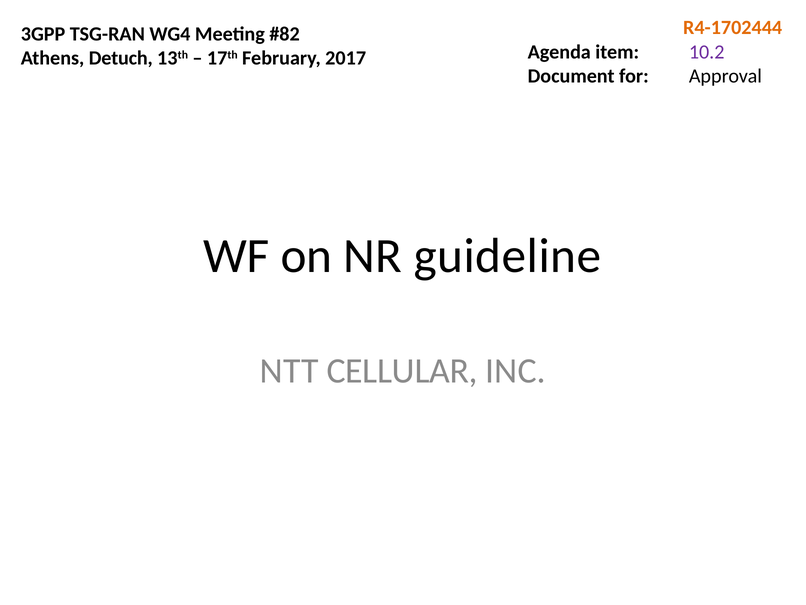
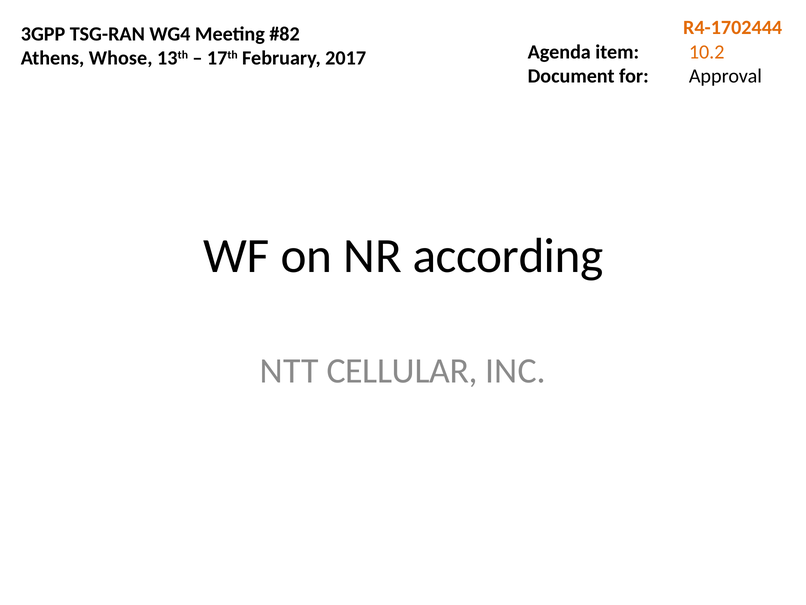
10.2 colour: purple -> orange (707, 52)
Detuch: Detuch -> Whose (121, 58)
guideline: guideline -> according (508, 256)
